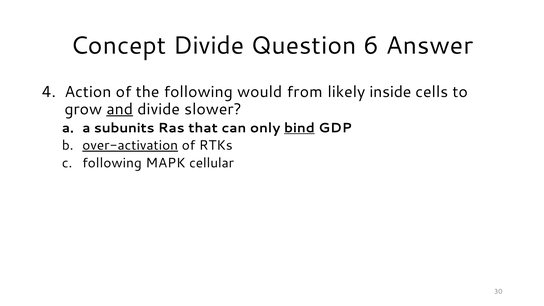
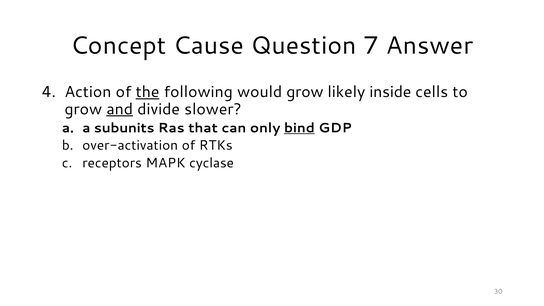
Concept Divide: Divide -> Cause (209, 46)
6: 6 -> 7 (371, 46)
the underline: none -> present (148, 92)
would from: from -> grow (305, 92)
over-activation underline: present -> none (130, 145)
following: following -> receptors (112, 163)
cellular: cellular -> cyclase (212, 163)
